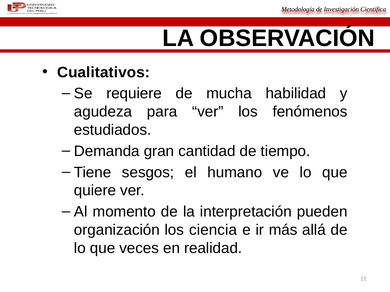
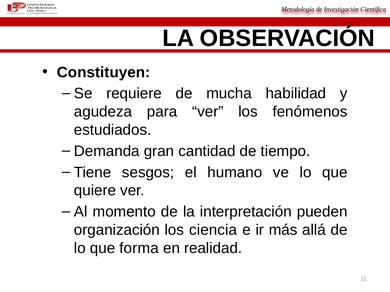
Cualitativos: Cualitativos -> Constituyen (104, 72)
veces: veces -> forma (139, 248)
